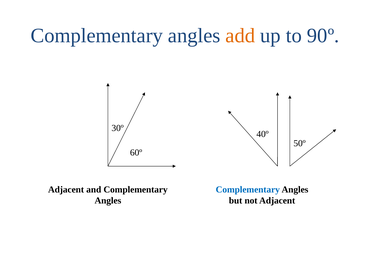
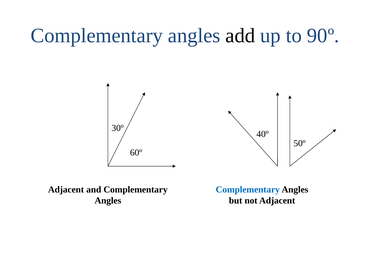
add colour: orange -> black (240, 36)
